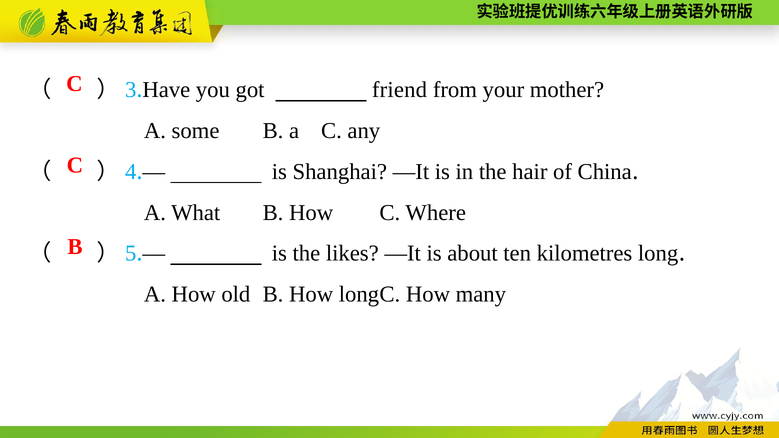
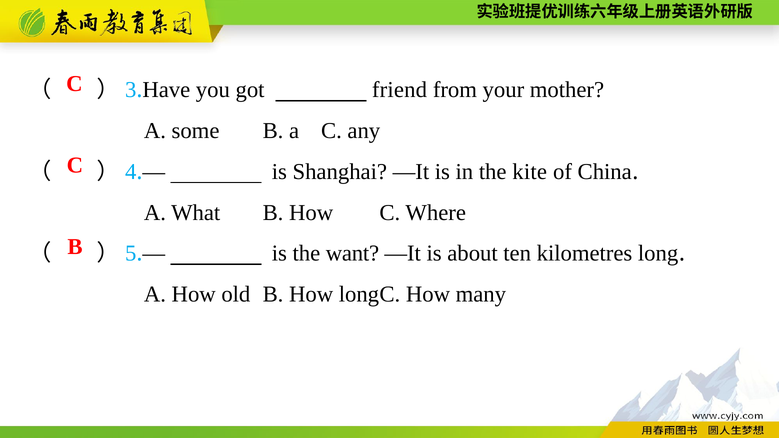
hair: hair -> kite (530, 172)
likes: likes -> want (352, 254)
